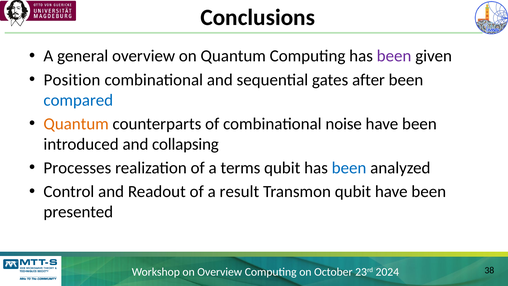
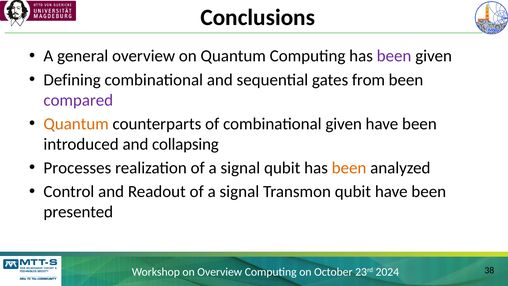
Position: Position -> Defining (72, 80)
after: after -> from (369, 80)
compared colour: blue -> purple (78, 100)
combinational noise: noise -> given (344, 124)
realization of a terms: terms -> signal (240, 168)
been colour: blue -> orange (349, 168)
Readout of a result: result -> signal (239, 192)
